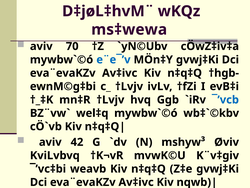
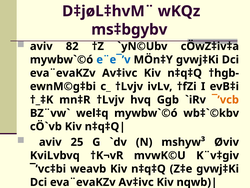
ms‡wewa: ms‡wewa -> ms‡bgybv (129, 29)
70: 70 -> 82 (72, 46)
¯’vcb colour: blue -> orange (225, 100)
42: 42 -> 25 (77, 142)
